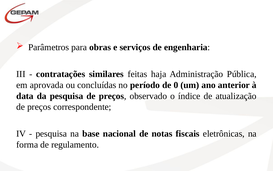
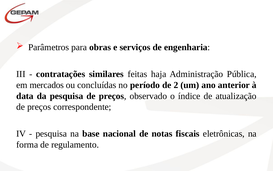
aprovada: aprovada -> mercados (47, 85)
0: 0 -> 2 (176, 85)
